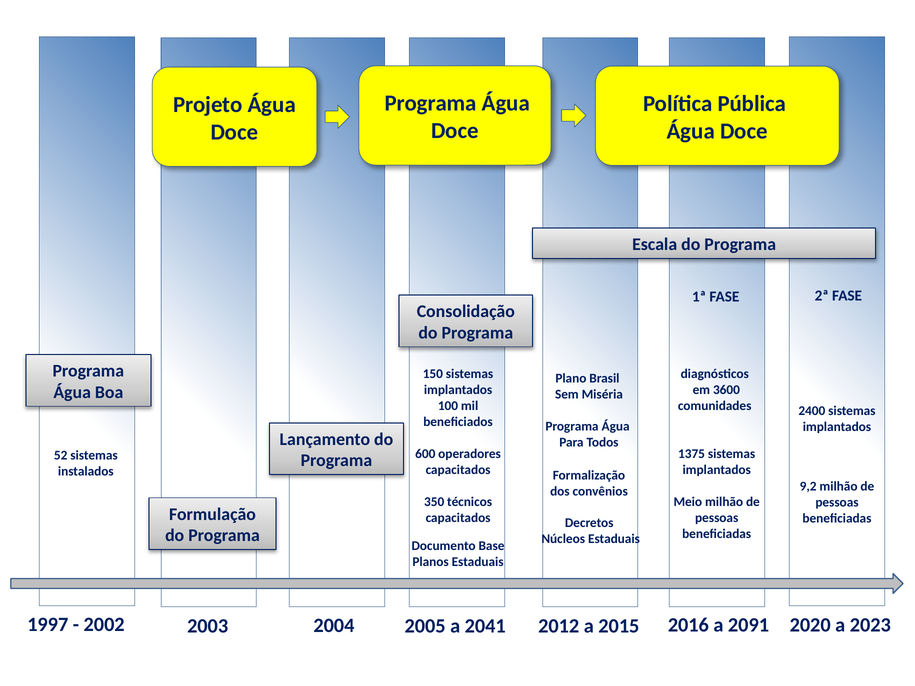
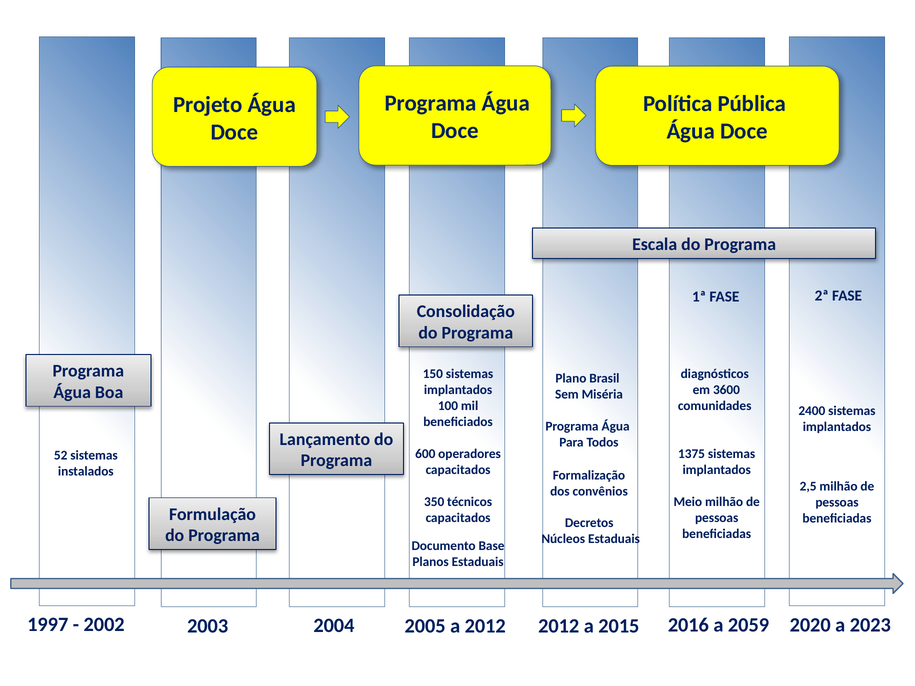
9,2: 9,2 -> 2,5 (808, 486)
a 2041: 2041 -> 2012 (485, 626)
2091: 2091 -> 2059 (749, 625)
